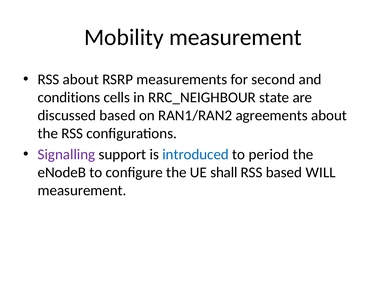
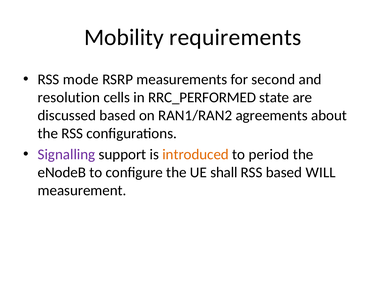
Mobility measurement: measurement -> requirements (235, 37)
RSS about: about -> mode (81, 80)
conditions: conditions -> resolution (69, 98)
RRC_NEIGHBOUR: RRC_NEIGHBOUR -> RRC_PERFORMED (202, 98)
introduced colour: blue -> orange (196, 155)
